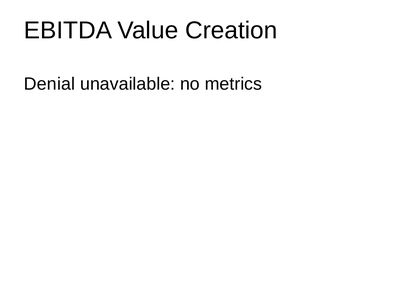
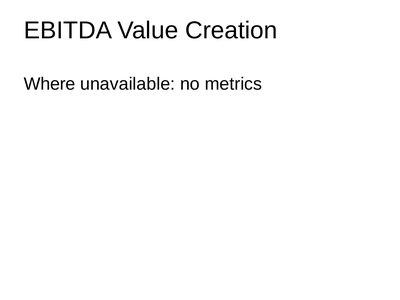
Denial: Denial -> Where (50, 84)
